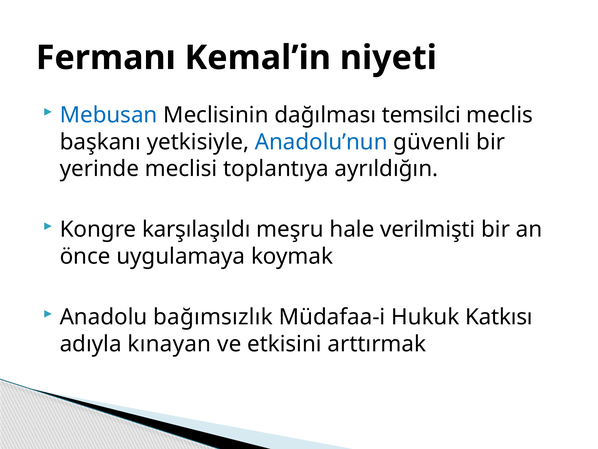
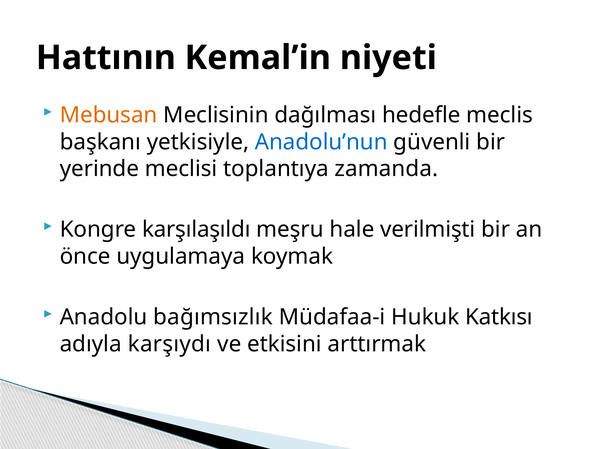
Fermanı: Fermanı -> Hattının (106, 58)
Mebusan colour: blue -> orange (109, 115)
temsilci: temsilci -> hedefle (421, 115)
ayrıldığın: ayrıldığın -> zamanda (386, 169)
kınayan: kınayan -> karşıydı (169, 344)
